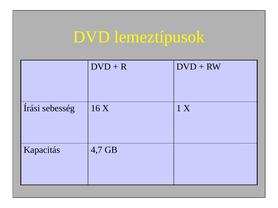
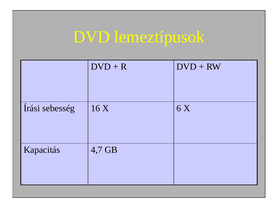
1: 1 -> 6 (179, 109)
